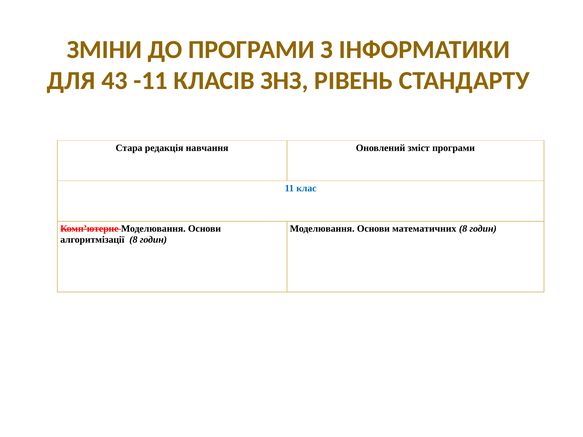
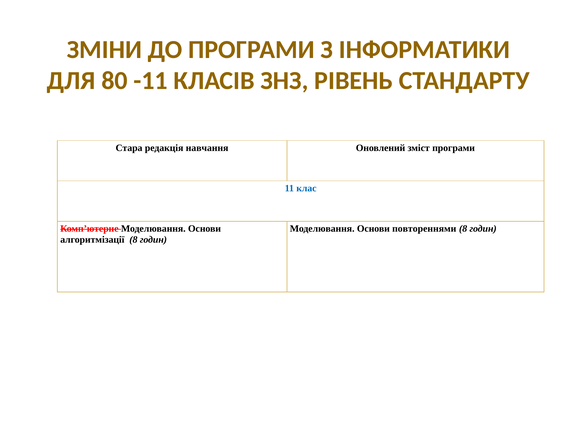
43: 43 -> 80 (114, 81)
математичних: математичних -> повтореннями (424, 229)
